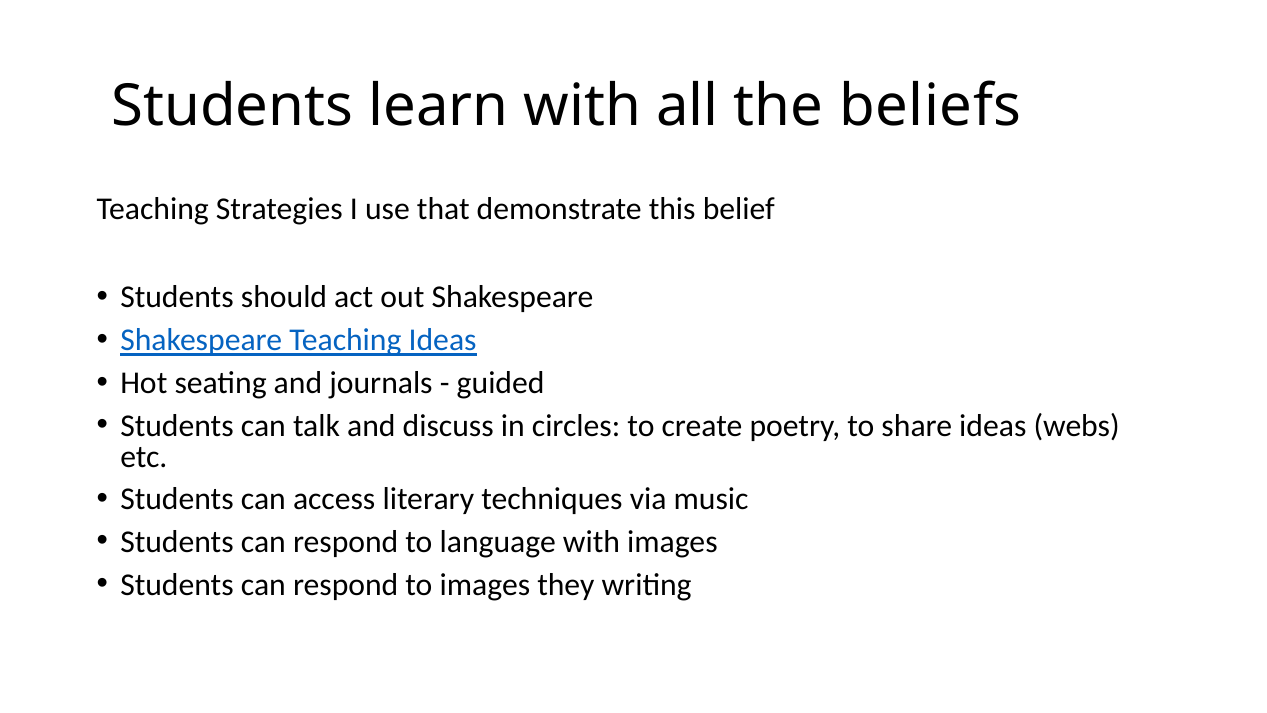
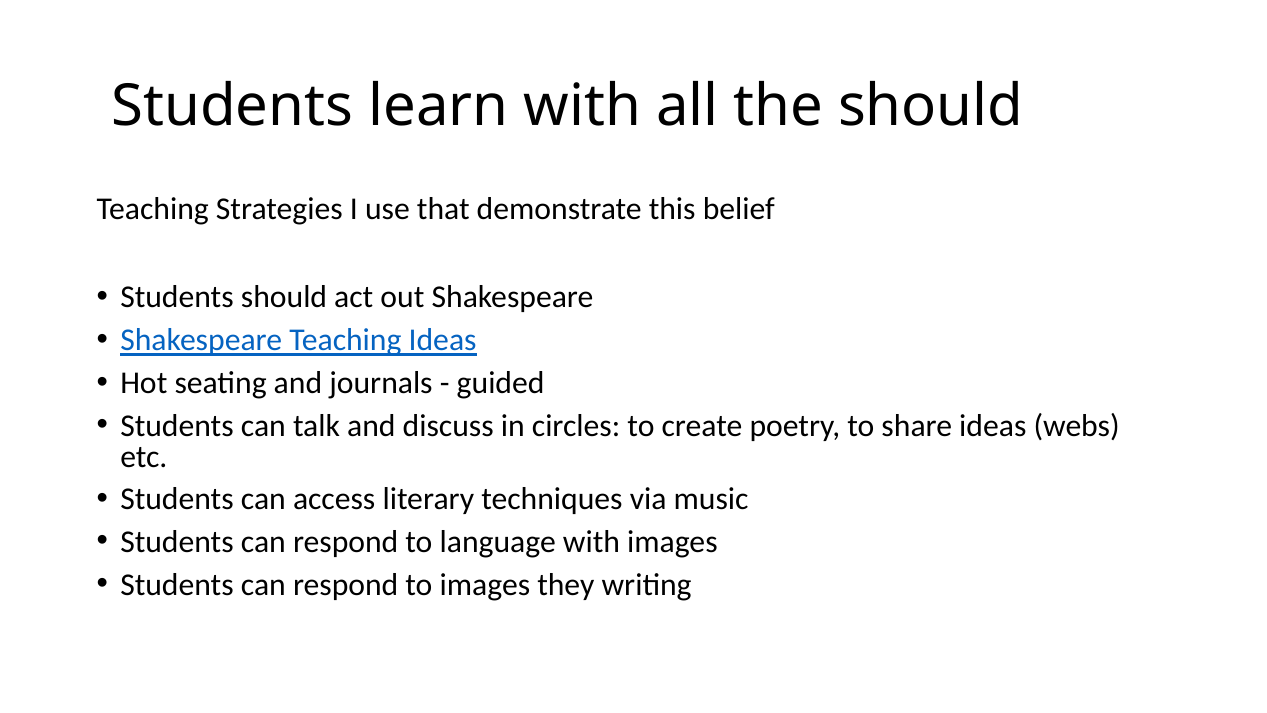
the beliefs: beliefs -> should (931, 106)
